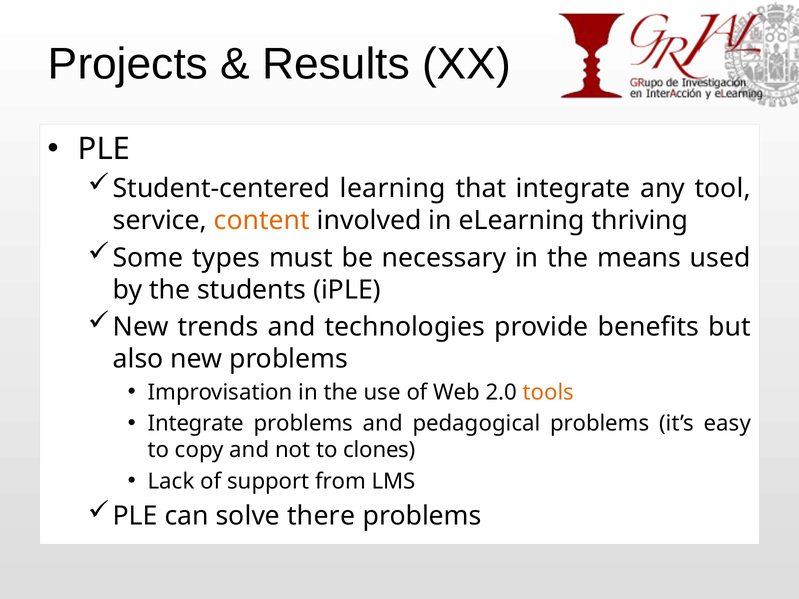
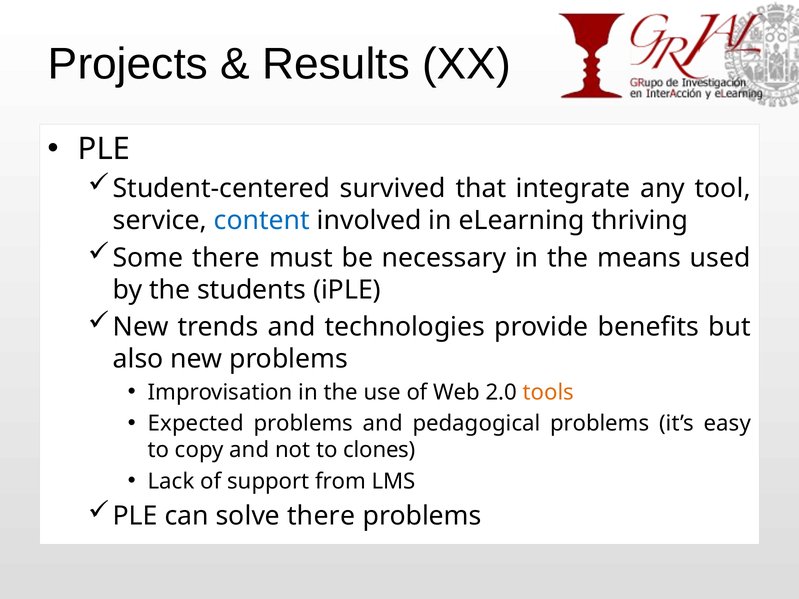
learning: learning -> survived (393, 189)
content colour: orange -> blue (262, 221)
Some types: types -> there (226, 258)
Integrate: Integrate -> Expected (196, 424)
